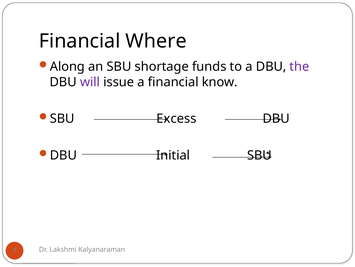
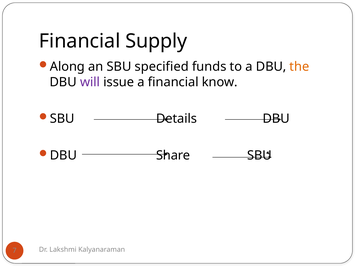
Where: Where -> Supply (156, 41)
shortage: shortage -> specified (162, 67)
the colour: purple -> orange (299, 67)
Excess: Excess -> Details (177, 118)
Initial: Initial -> Share (173, 155)
